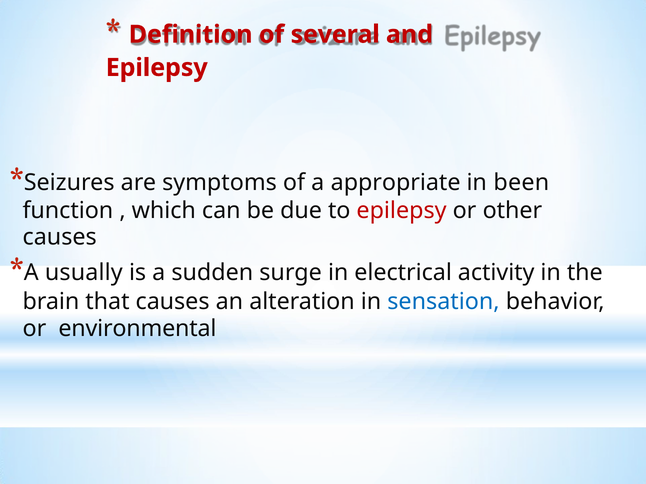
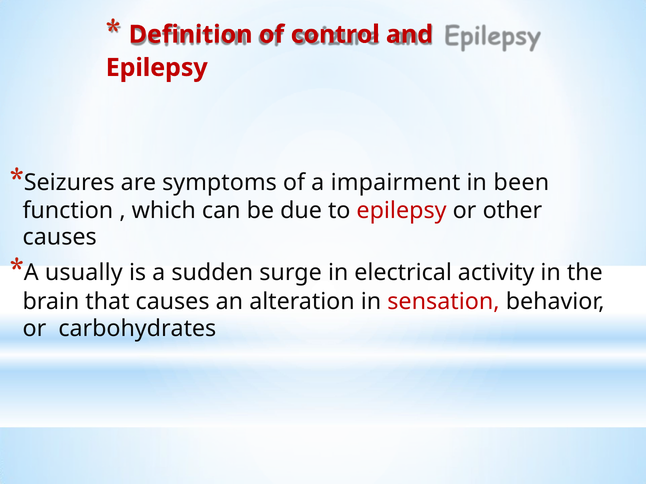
several: several -> control (335, 34)
appropriate: appropriate -> impairment (396, 183)
sensation colour: blue -> red (443, 302)
environmental: environmental -> carbohydrates (137, 329)
